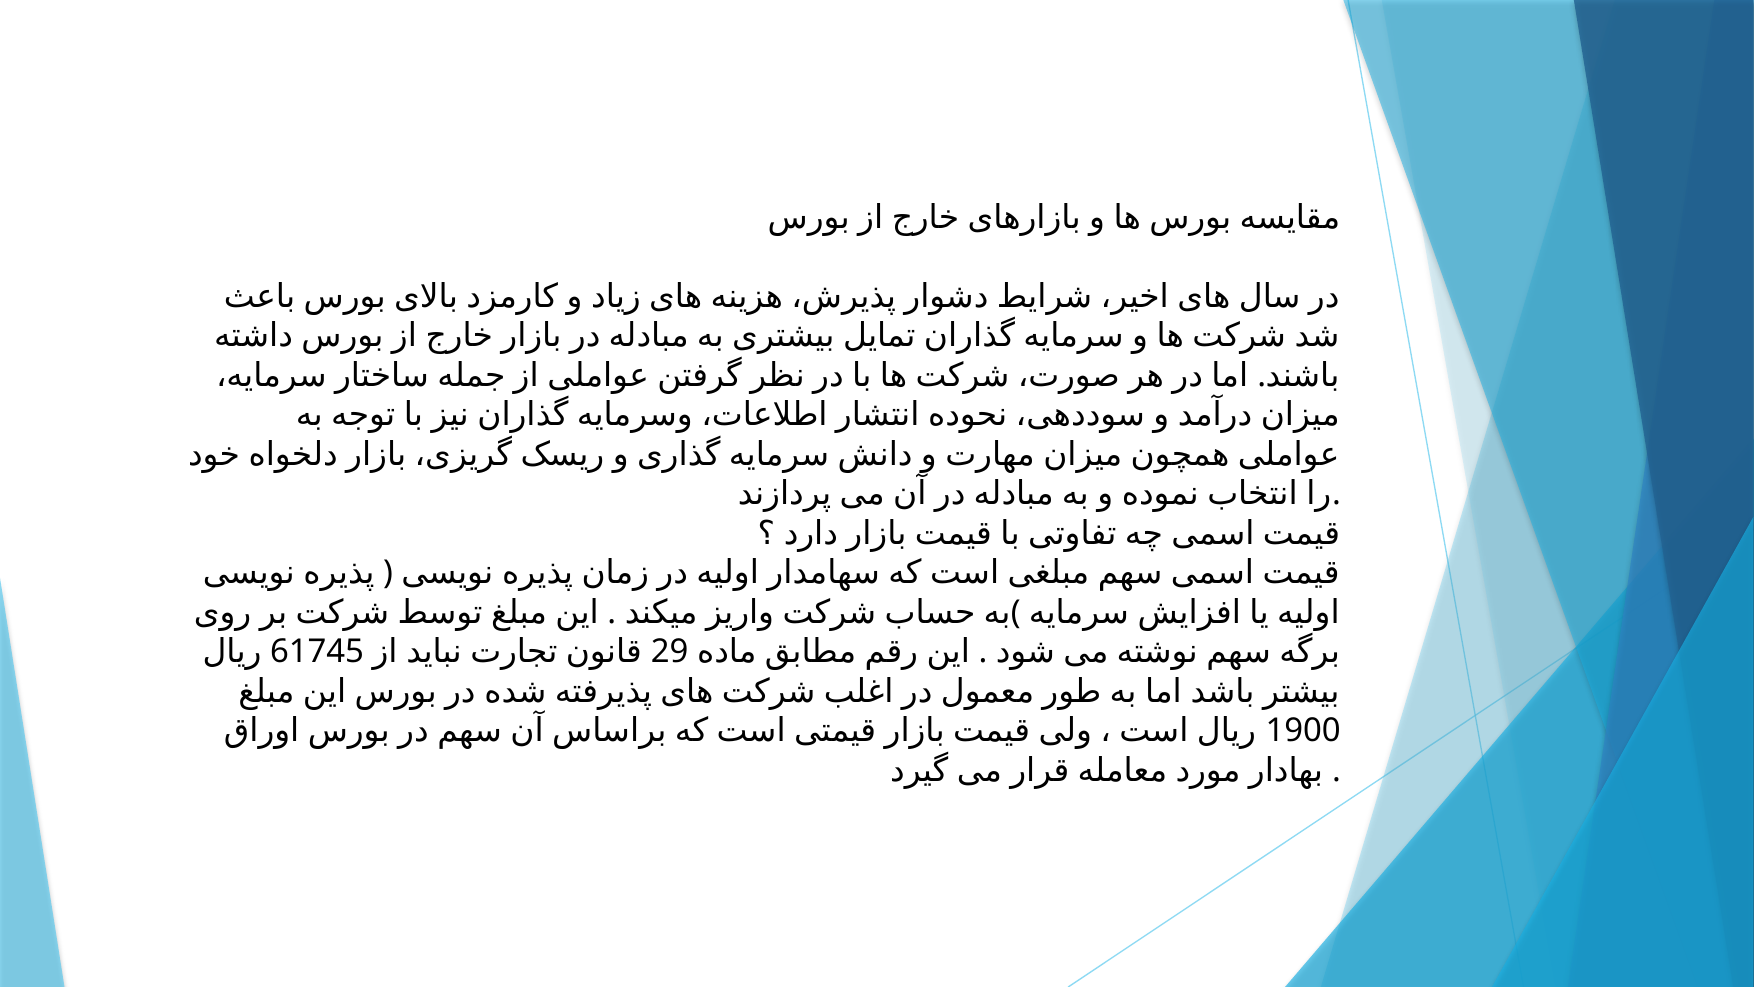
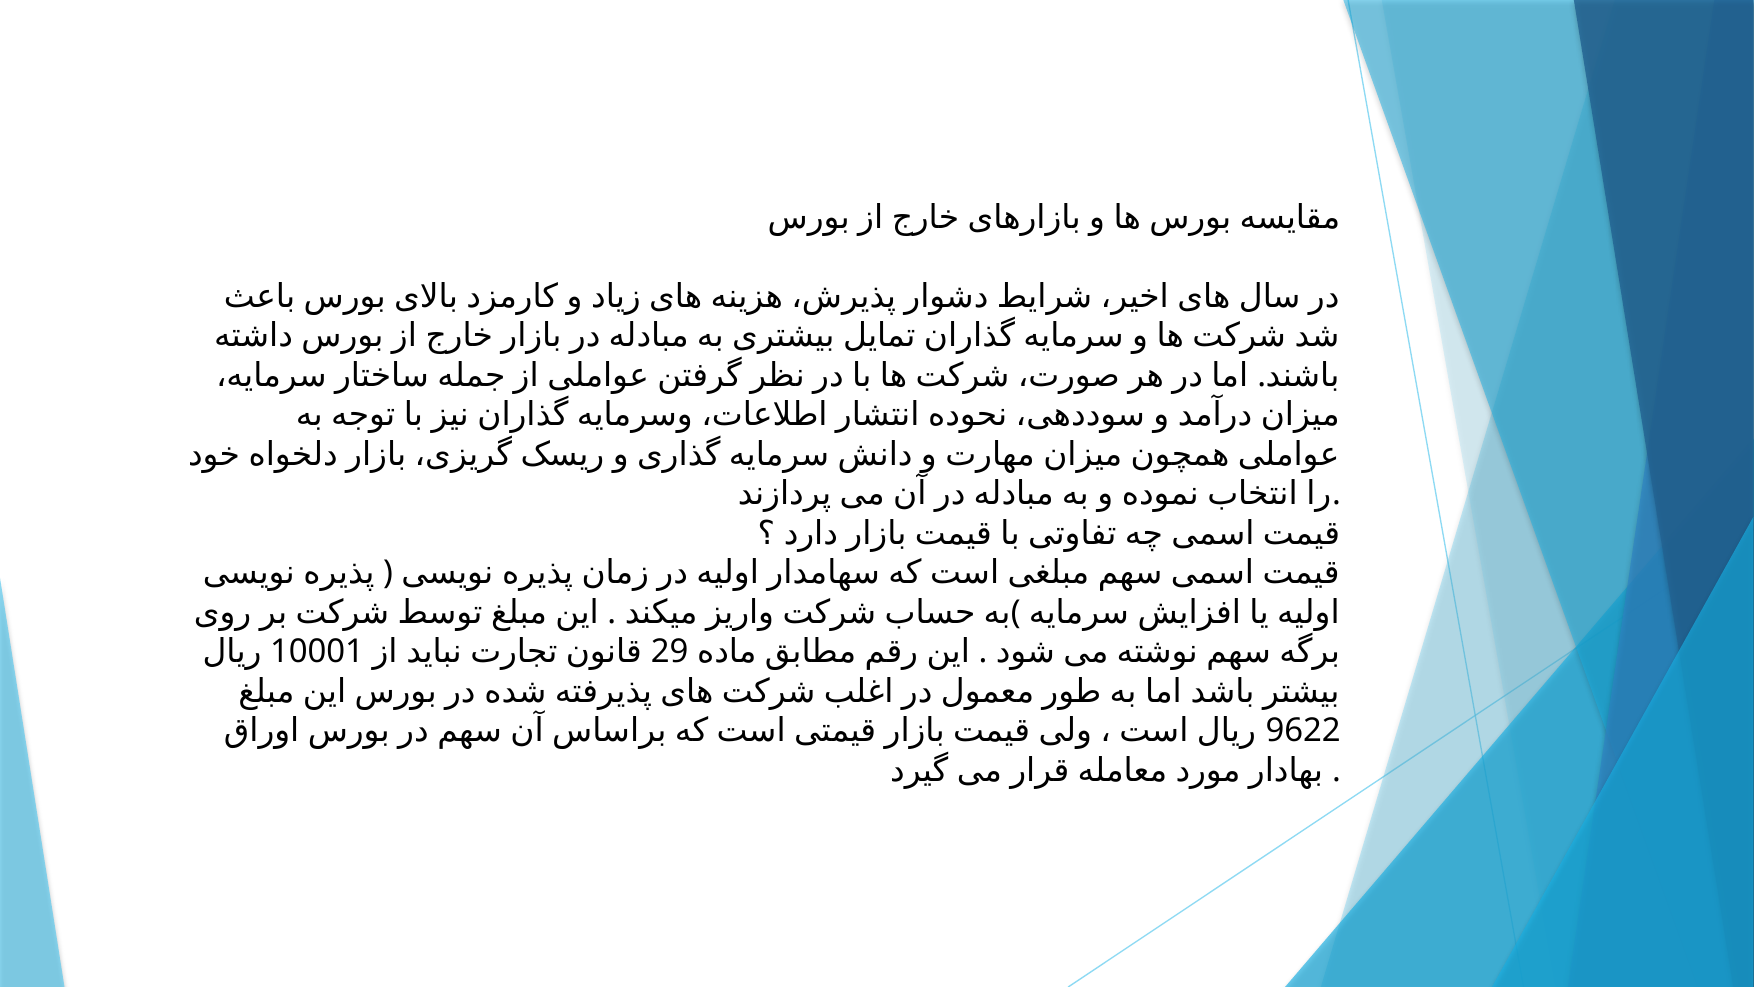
61745: 61745 -> 10001 (317, 652)
1900: 1900 -> 9622 (1303, 731)
